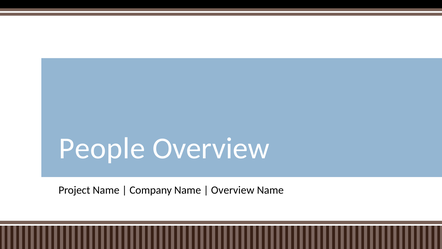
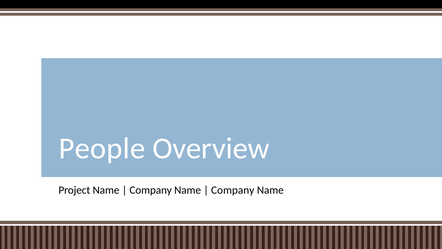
Overview: Overview -> Company (233, 190)
